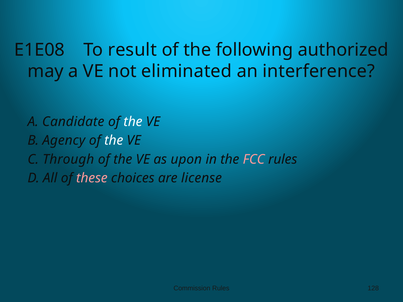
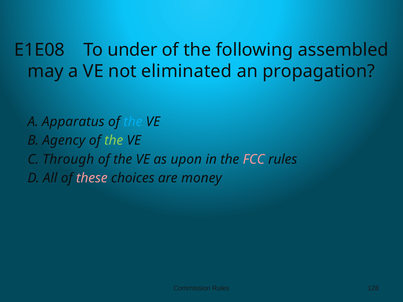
result: result -> under (133, 50)
authorized: authorized -> assembled (343, 50)
interference: interference -> propagation (319, 71)
Candidate: Candidate -> Apparatus (73, 122)
the colour: white -> light blue (133, 122)
the colour: white -> light green (114, 141)
license: license -> money (202, 178)
